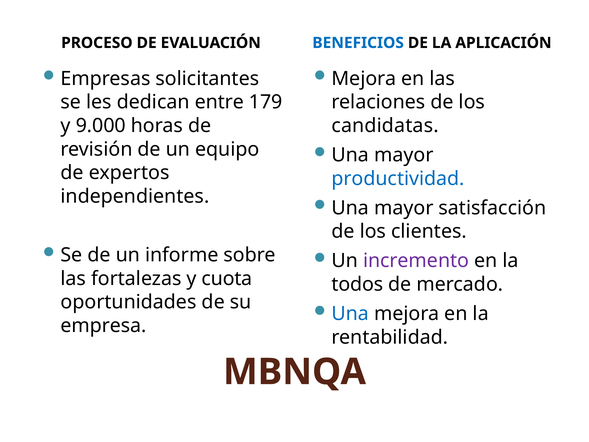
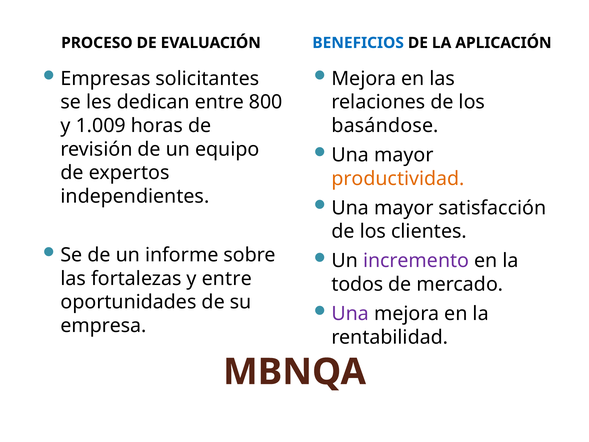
179: 179 -> 800 (266, 102)
9.000: 9.000 -> 1.009 (101, 126)
candidatas: candidatas -> basándose (385, 126)
productividad colour: blue -> orange (398, 178)
y cuota: cuota -> entre (227, 278)
Una colour: blue -> purple (350, 313)
